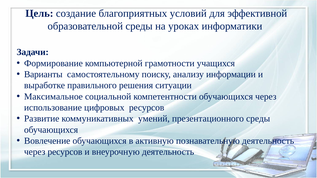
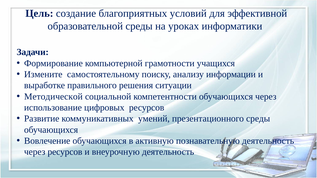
Варианты: Варианты -> Измените (43, 74)
Максимальное: Максимальное -> Методической (53, 97)
